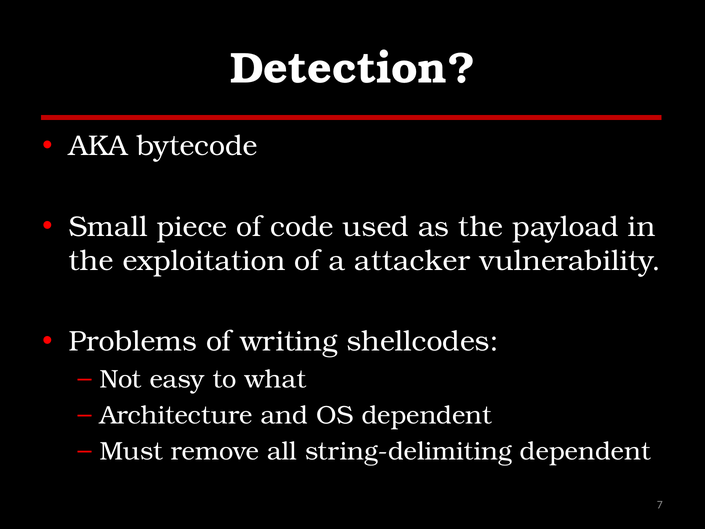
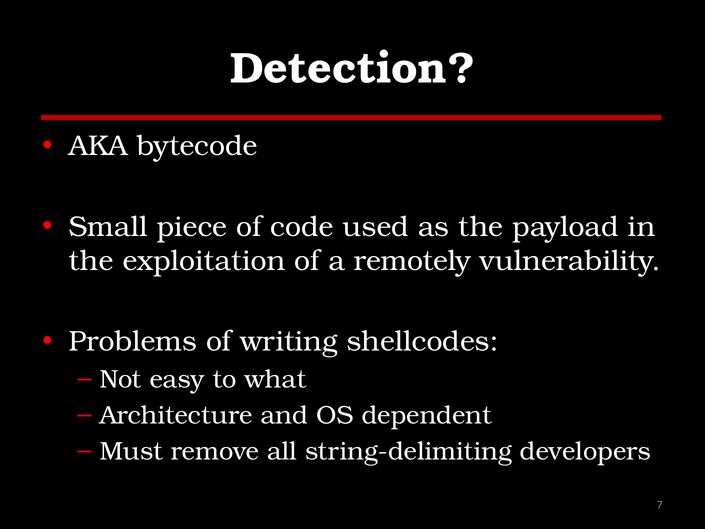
attacker: attacker -> remotely (413, 261)
string-delimiting dependent: dependent -> developers (585, 451)
